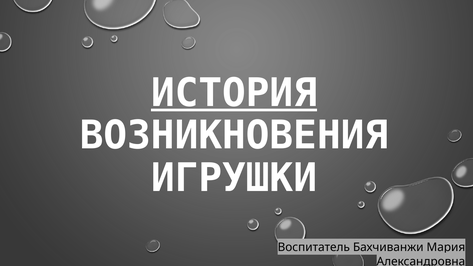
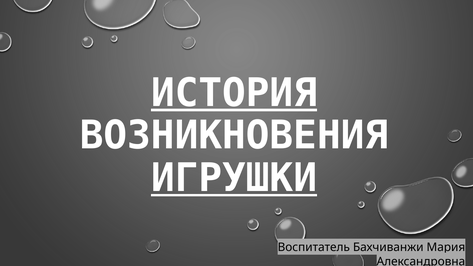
ИГРУШКИ underline: none -> present (234, 178)
